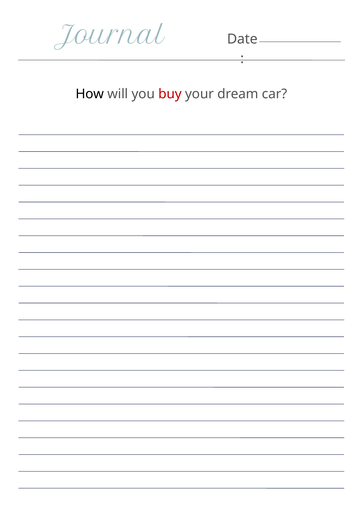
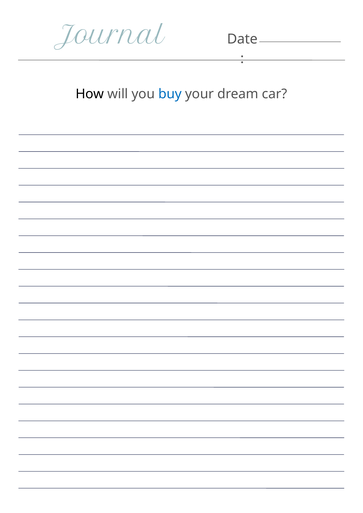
buy colour: red -> blue (170, 94)
